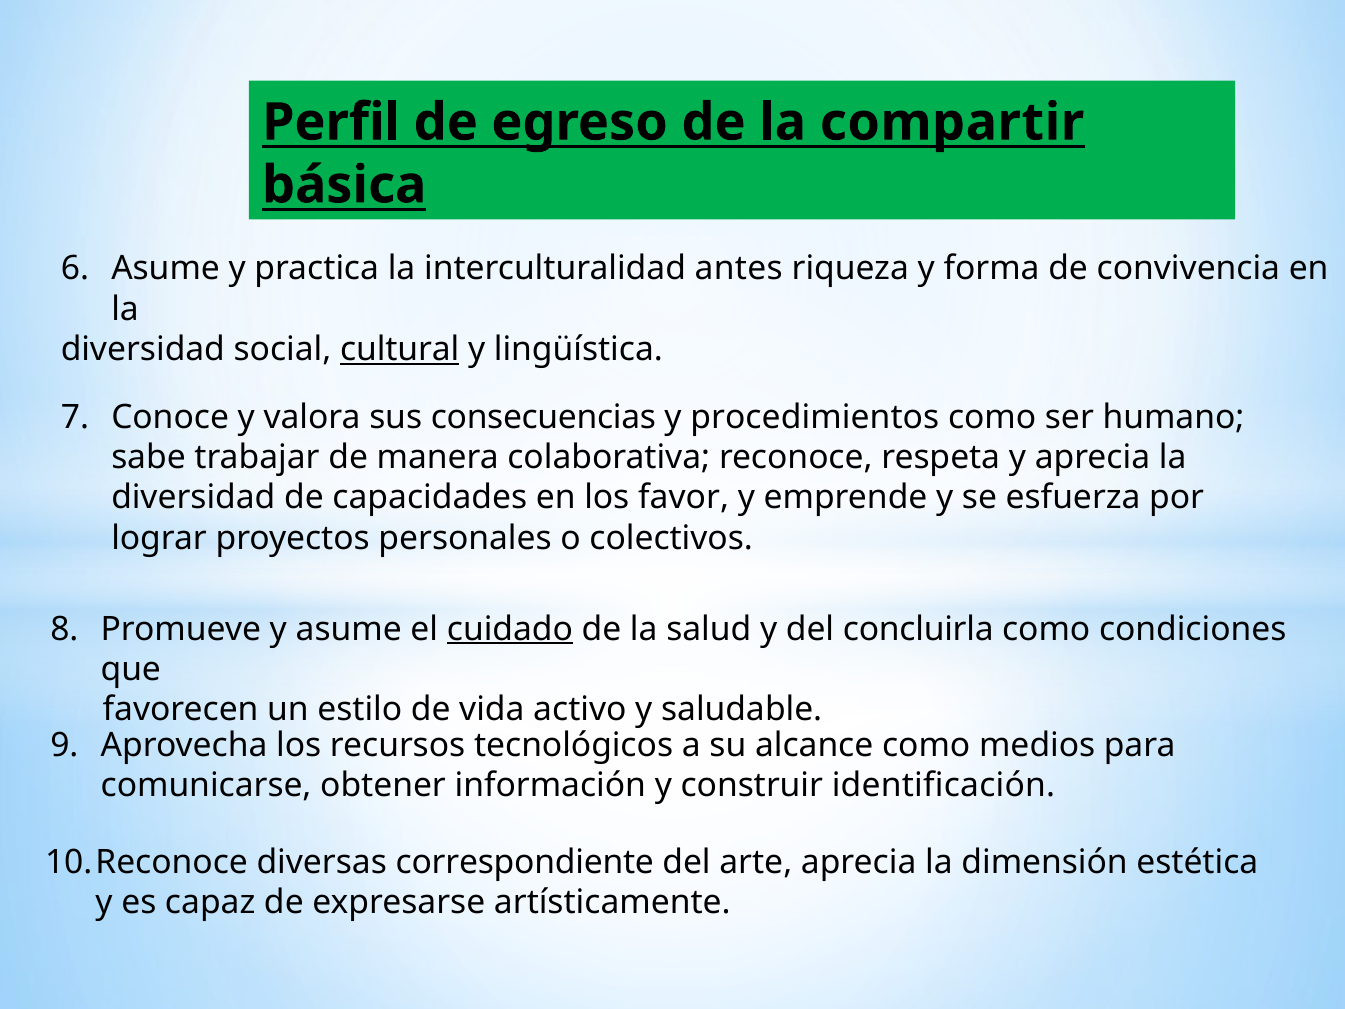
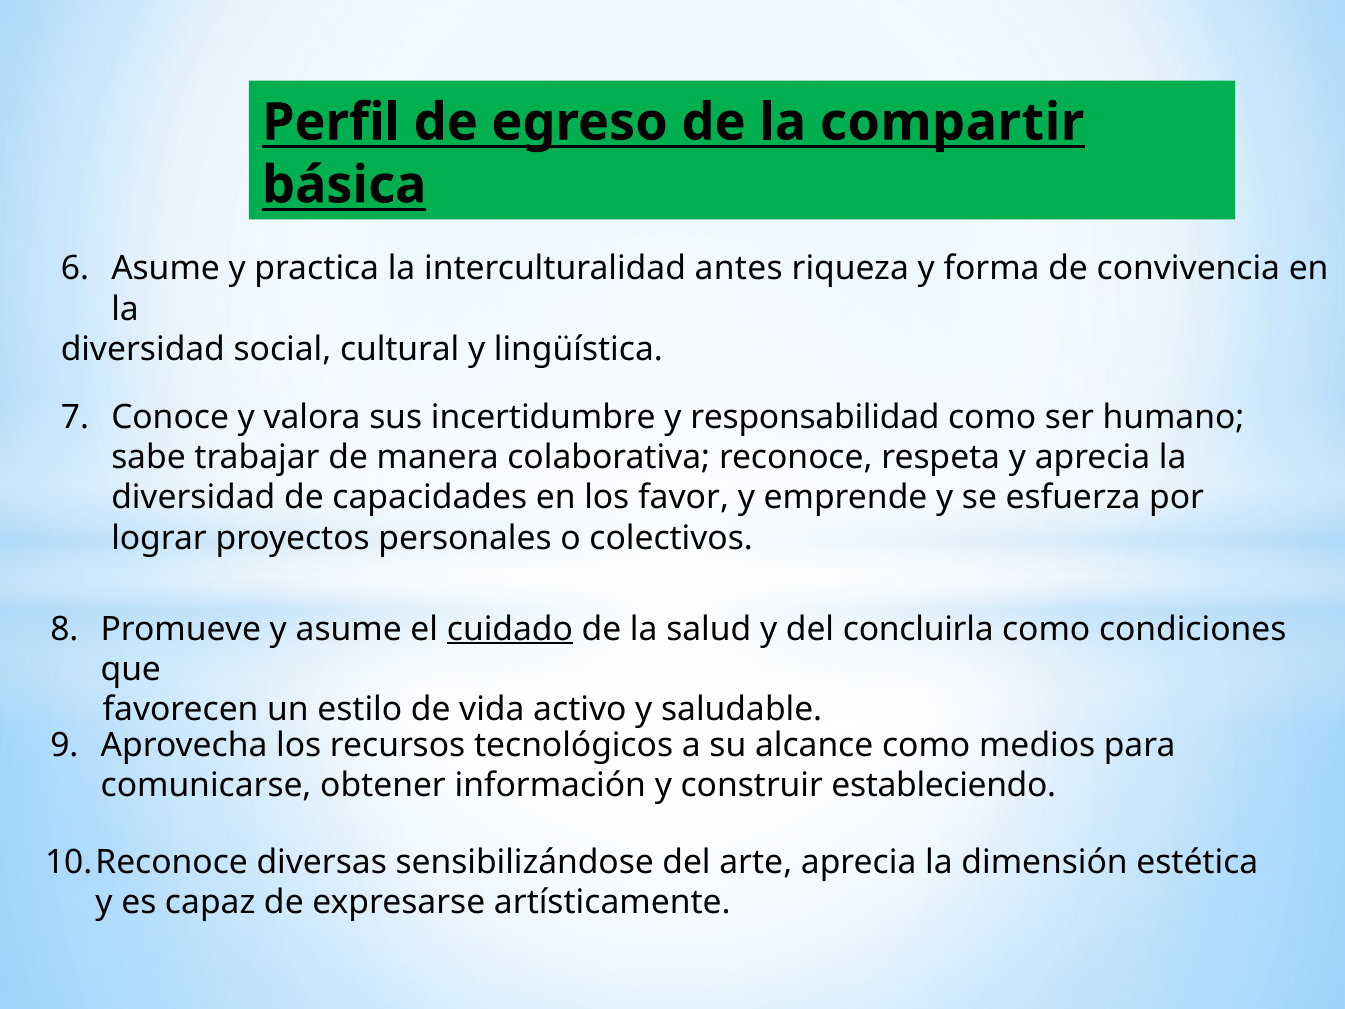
cultural underline: present -> none (400, 349)
consecuencias: consecuencias -> incertidumbre (543, 417)
procedimientos: procedimientos -> responsabilidad (815, 417)
identificación: identificación -> estableciendo (944, 786)
correspondiente: correspondiente -> sensibilizándose (525, 862)
